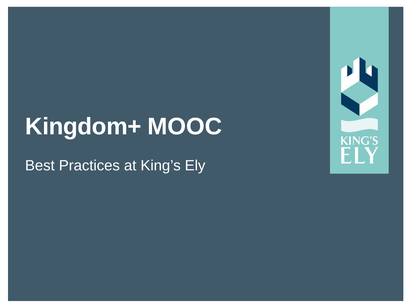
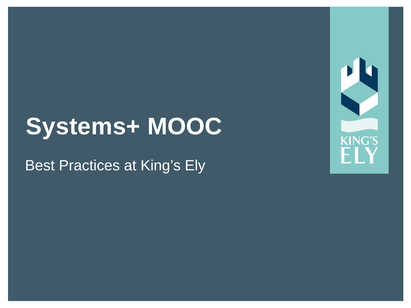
Kingdom+: Kingdom+ -> Systems+ (83, 127)
